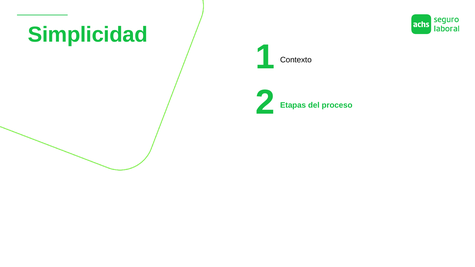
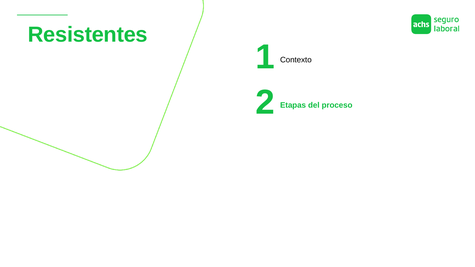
Simplicidad: Simplicidad -> Resistentes (88, 35)
